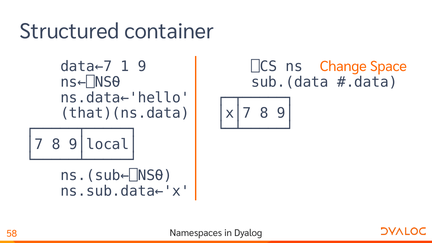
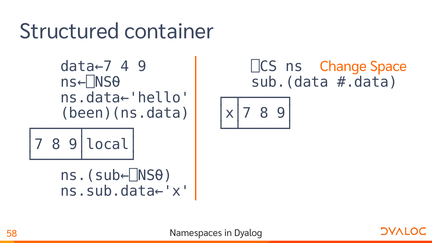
1: 1 -> 4 (125, 67)
that)(ns.data: that)(ns.data -> been)(ns.data (125, 113)
